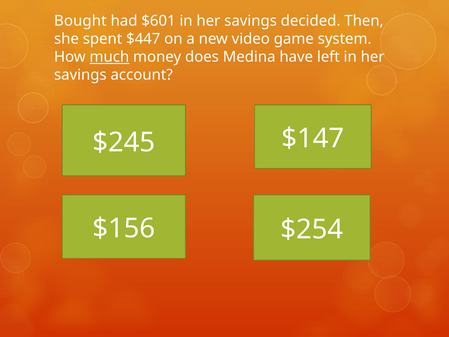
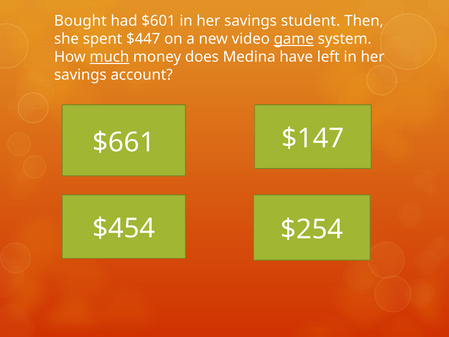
decided: decided -> student (311, 21)
game underline: none -> present (294, 39)
$245: $245 -> $661 (124, 142)
$156: $156 -> $454 (124, 228)
